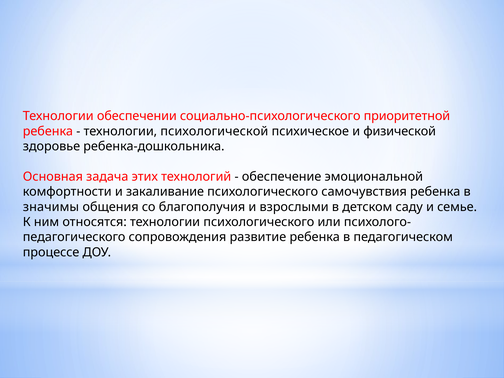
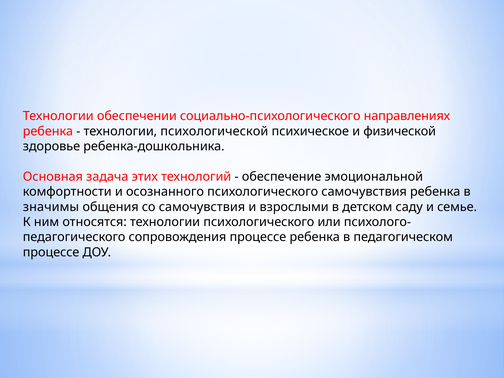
приоритетной: приоритетной -> направлениях (407, 116)
закаливание: закаливание -> осознанного (165, 192)
со благополучия: благополучия -> самочувствия (202, 207)
сопровождения развитие: развитие -> процессе (258, 237)
